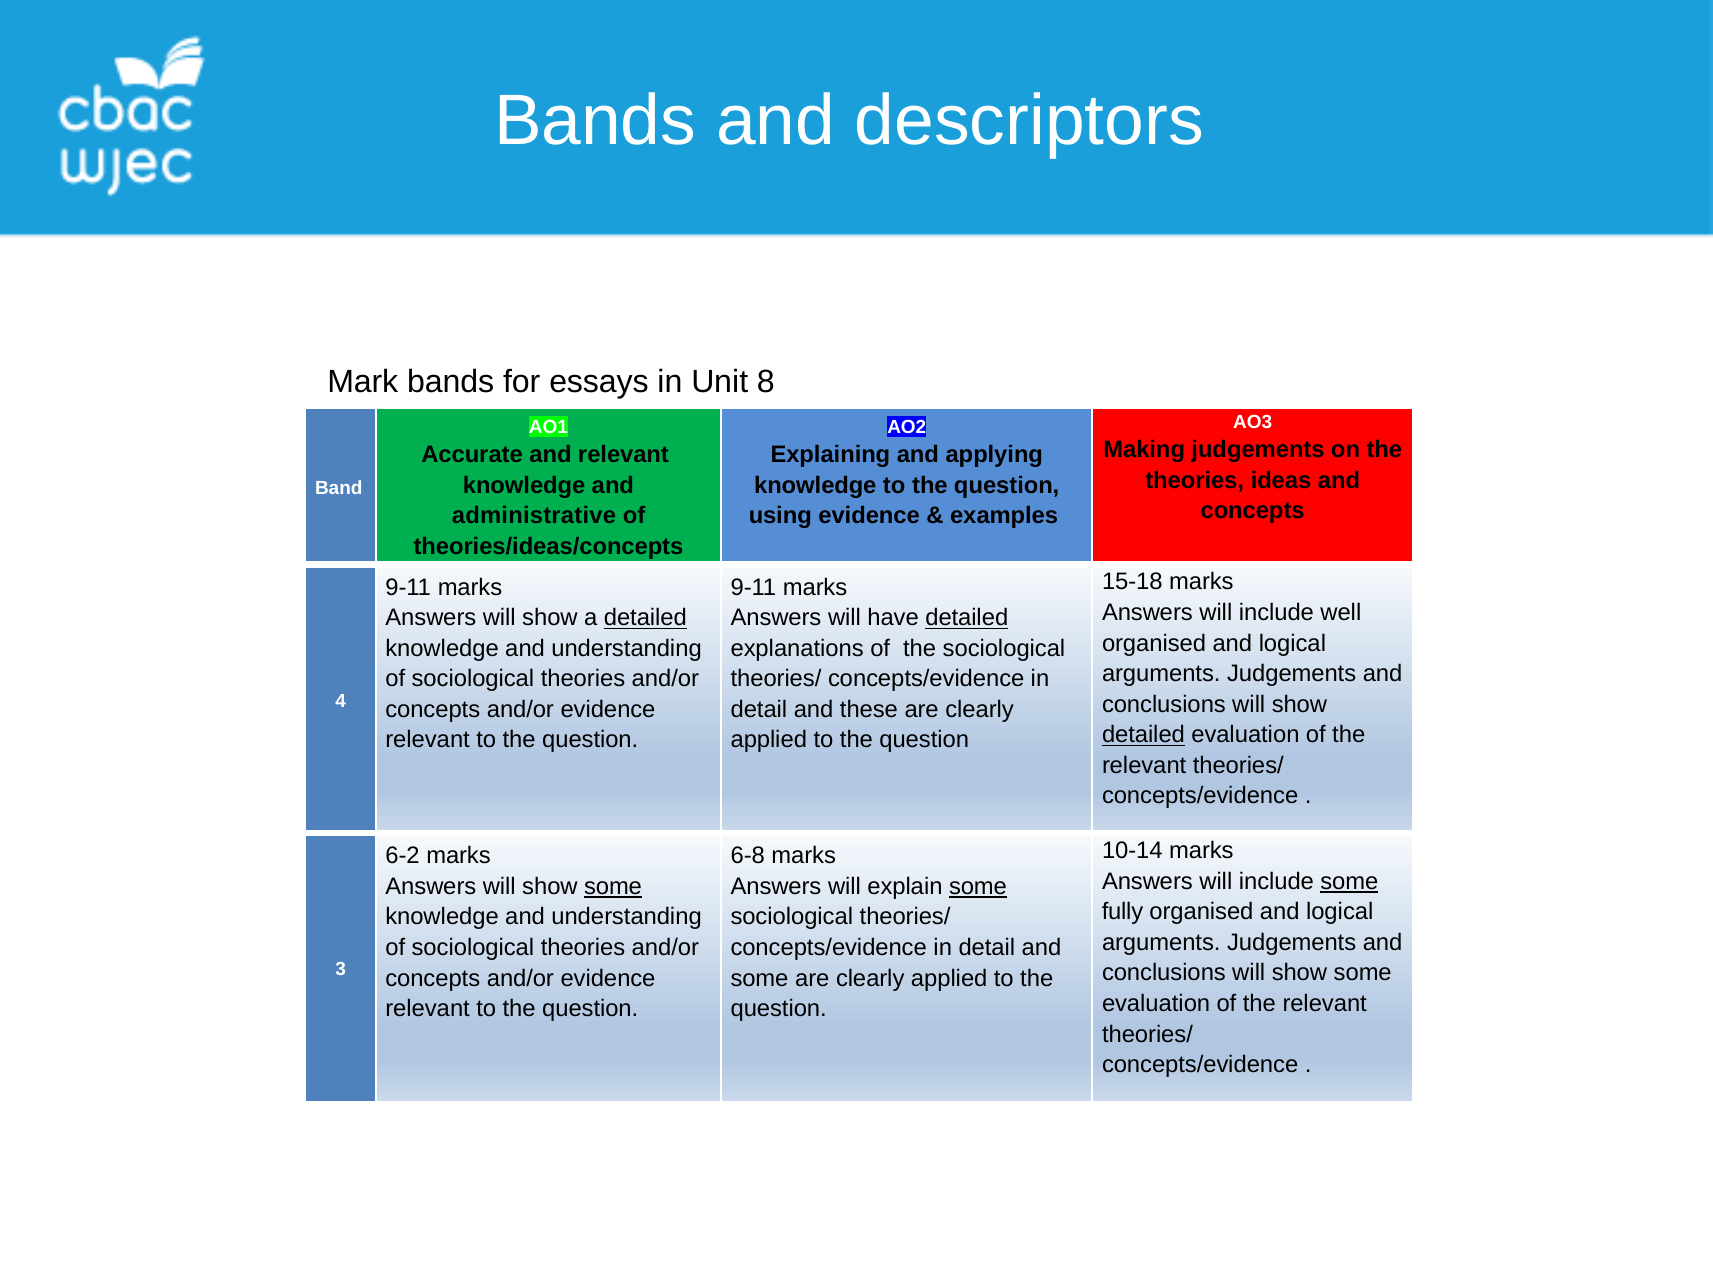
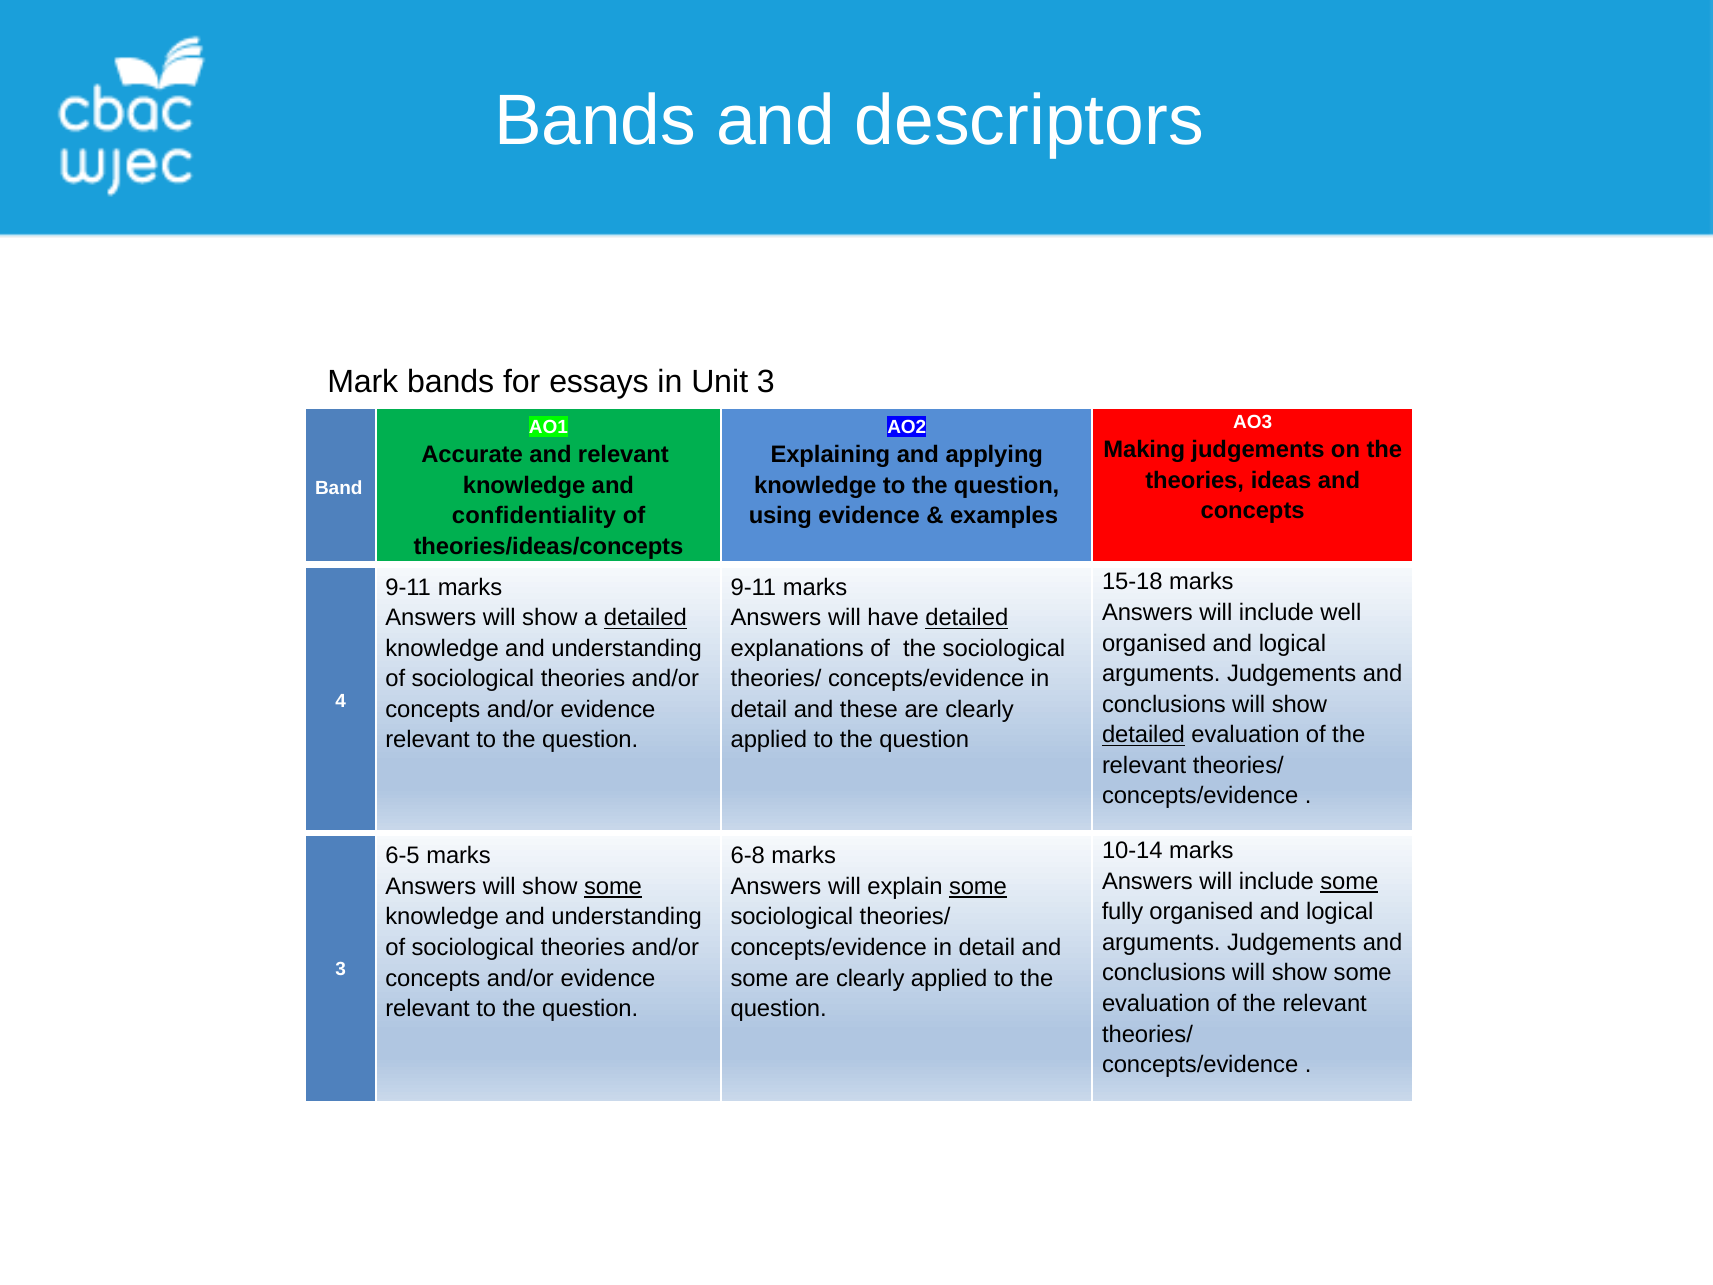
Unit 8: 8 -> 3 (766, 382)
administrative: administrative -> confidentiality (534, 516)
6-2: 6-2 -> 6-5 (403, 856)
